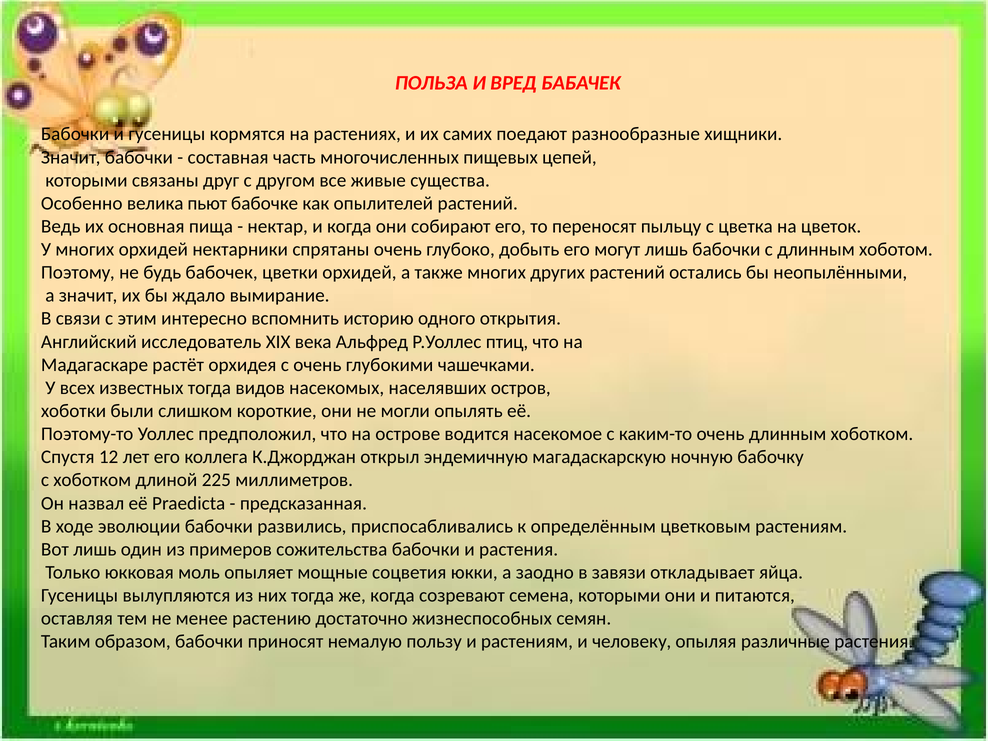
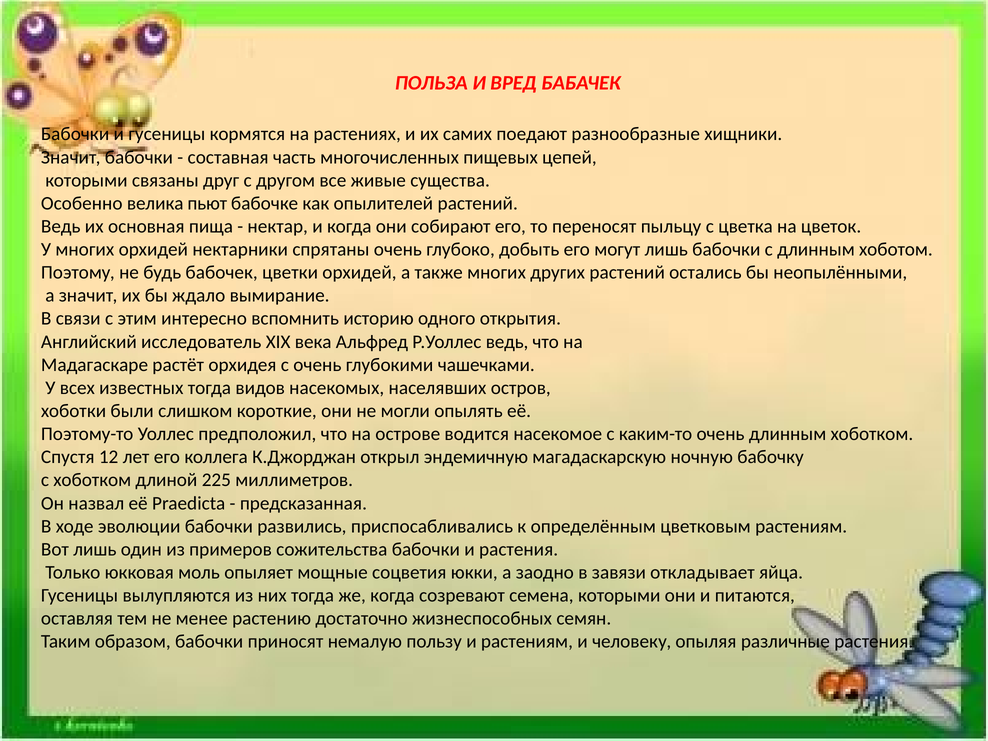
Р.Уоллес птиц: птиц -> ведь (507, 342)
